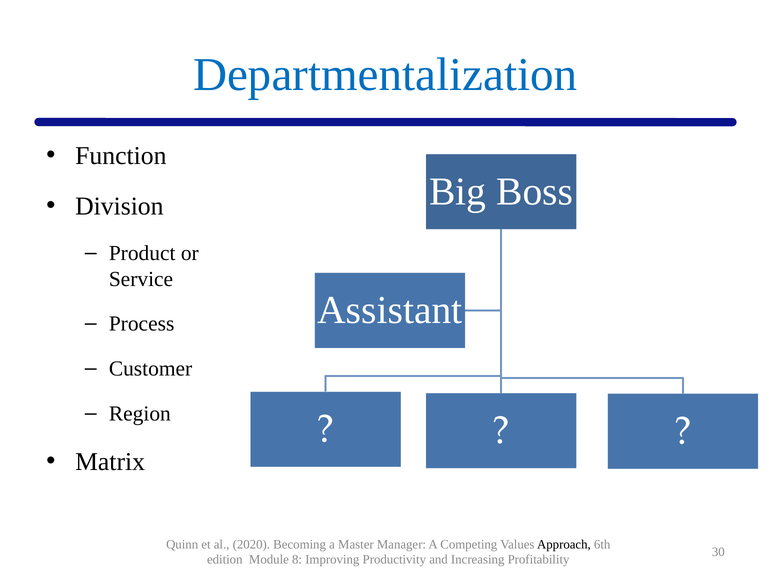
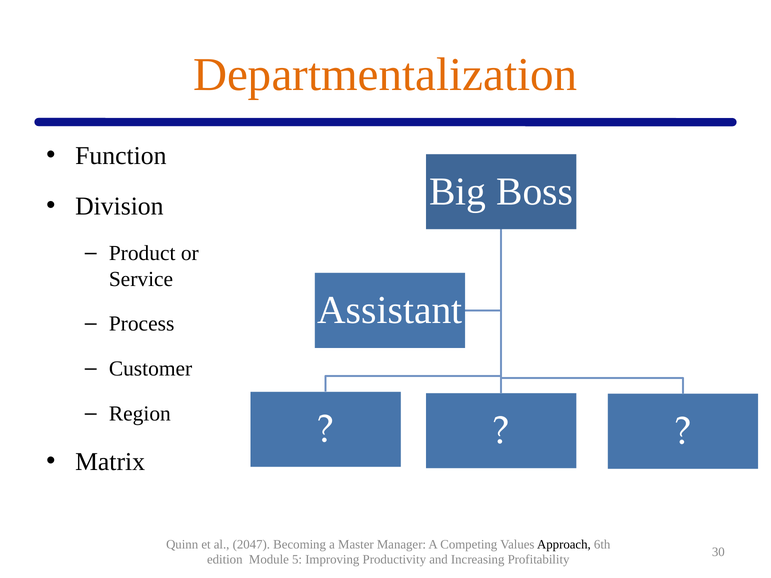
Departmentalization colour: blue -> orange (385, 75)
2020: 2020 -> 2047 (251, 545)
8: 8 -> 5 (297, 560)
